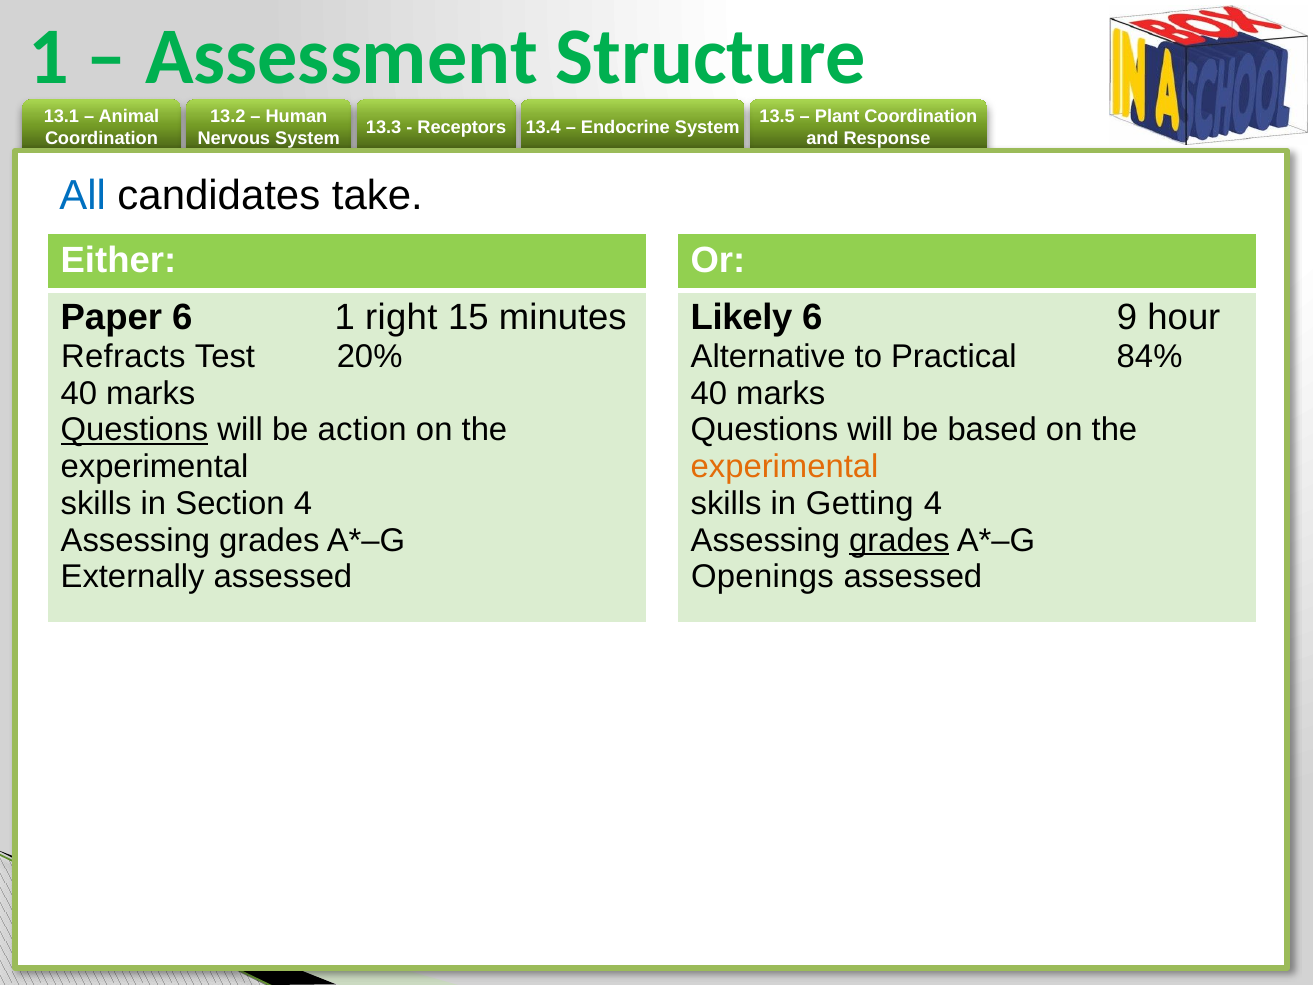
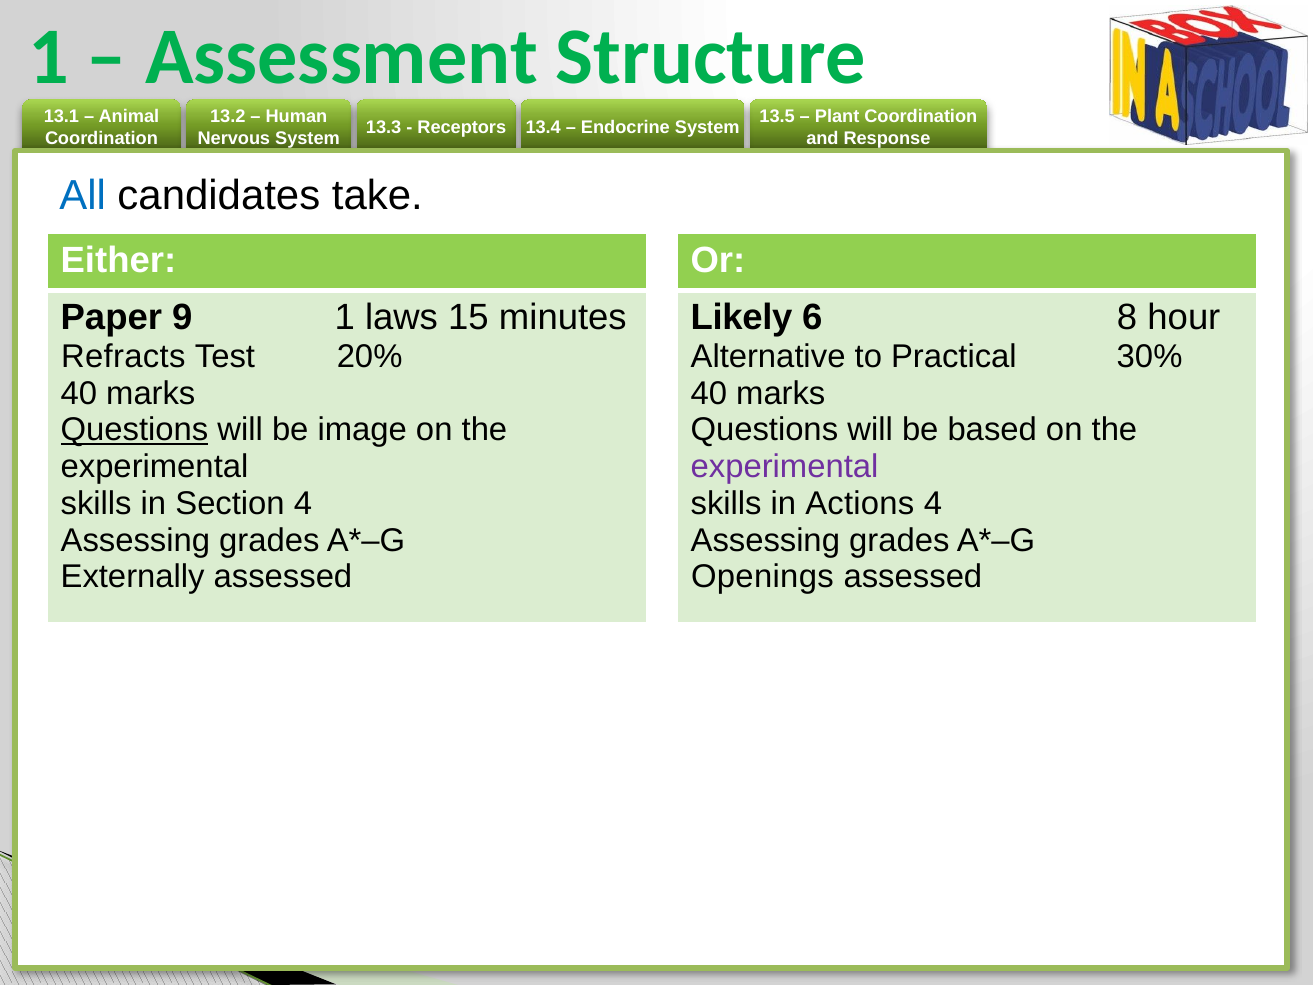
Paper 6: 6 -> 9 (182, 318)
right: right -> laws (401, 318)
9: 9 -> 8 (1127, 318)
84%: 84% -> 30% (1150, 356)
action: action -> image (362, 430)
experimental colour: orange -> purple (785, 467)
Getting: Getting -> Actions (860, 503)
grades underline: present -> none (899, 540)
